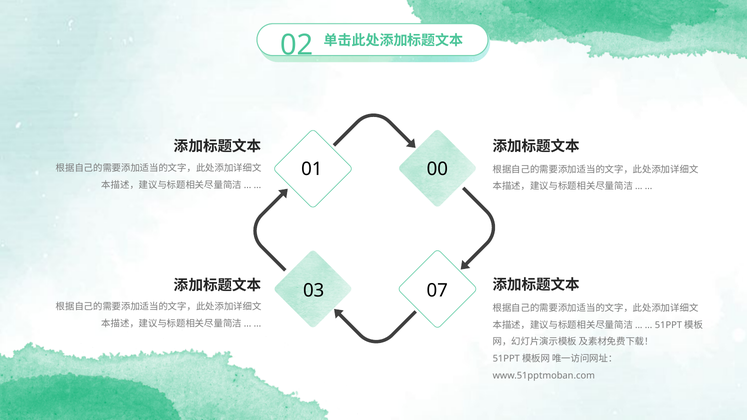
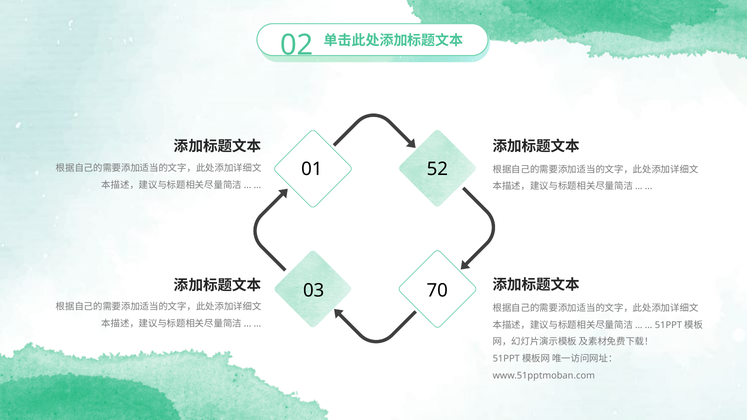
00: 00 -> 52 (437, 169)
07: 07 -> 70 (437, 290)
